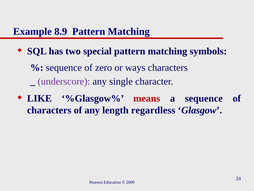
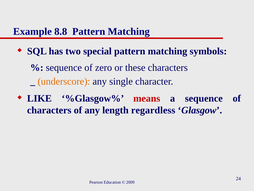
8.9: 8.9 -> 8.8 (61, 31)
ways: ways -> these (135, 67)
underscore colour: purple -> orange (64, 81)
